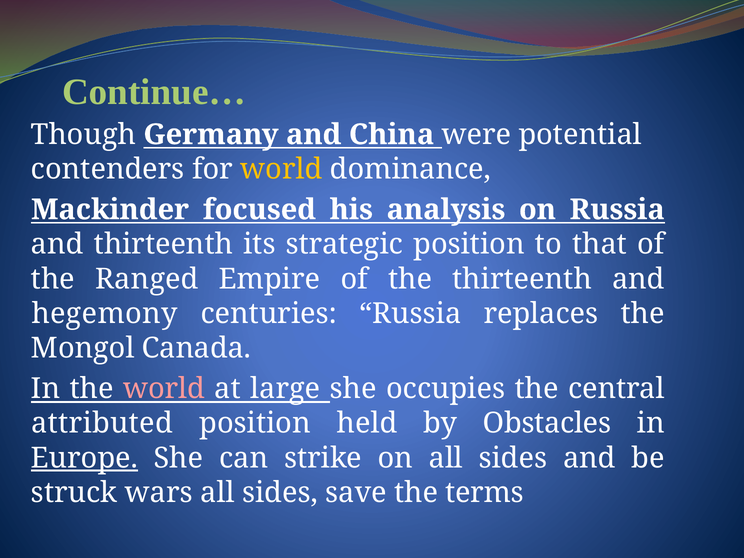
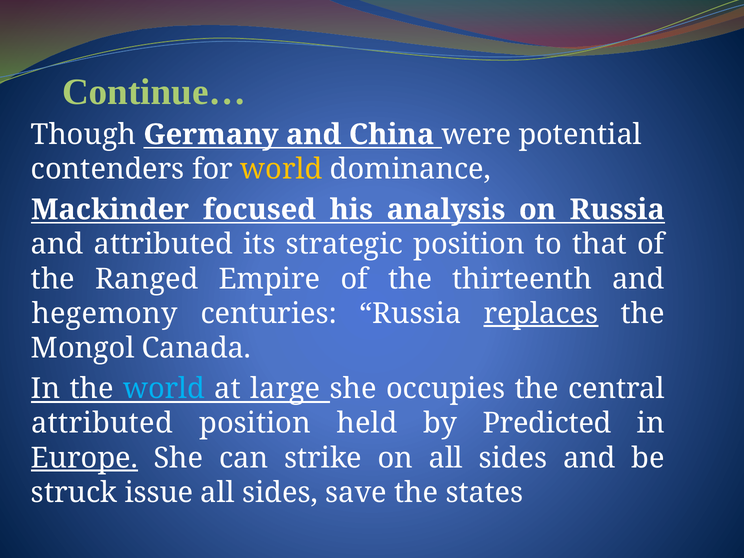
and thirteenth: thirteenth -> attributed (163, 244)
replaces underline: none -> present (541, 314)
world colour: pink -> light blue (164, 389)
Obstacles: Obstacles -> Predicted (547, 423)
wars: wars -> issue (159, 493)
terms: terms -> states (484, 493)
